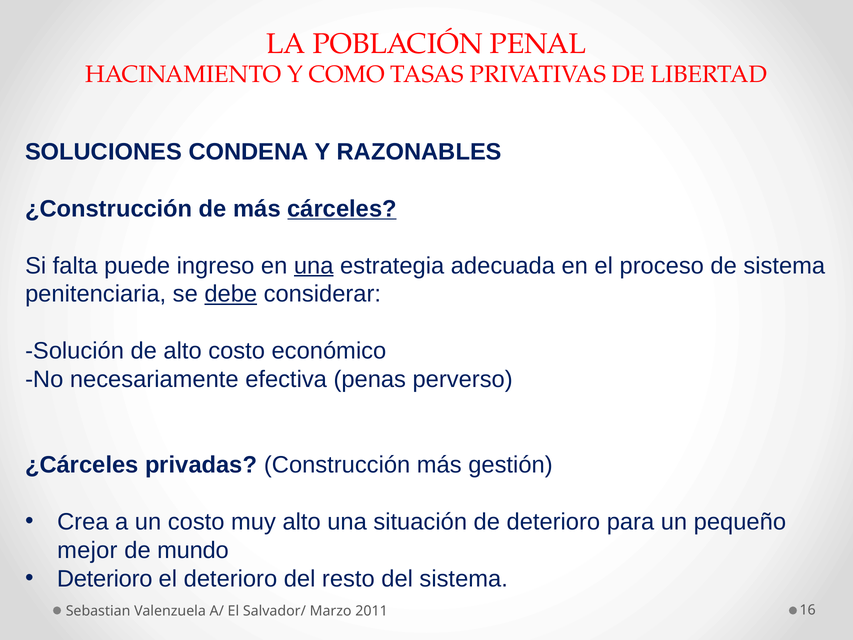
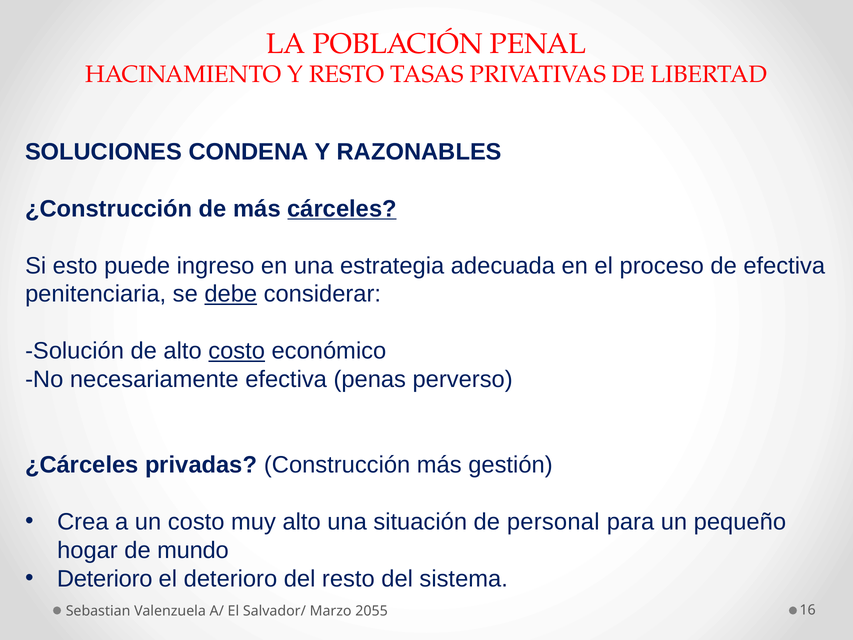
Y COMO: COMO -> RESTO (347, 75)
falta: falta -> esto (75, 266)
una underline: present -> none (314, 266)
de sistema: sistema -> efectiva (784, 266)
costo underline: none -> present (237, 351)
de deterioro: deterioro -> personal (553, 522)
mejor: mejor -> hogar (87, 550)
2011: 2011 -> 2055 (372, 611)
